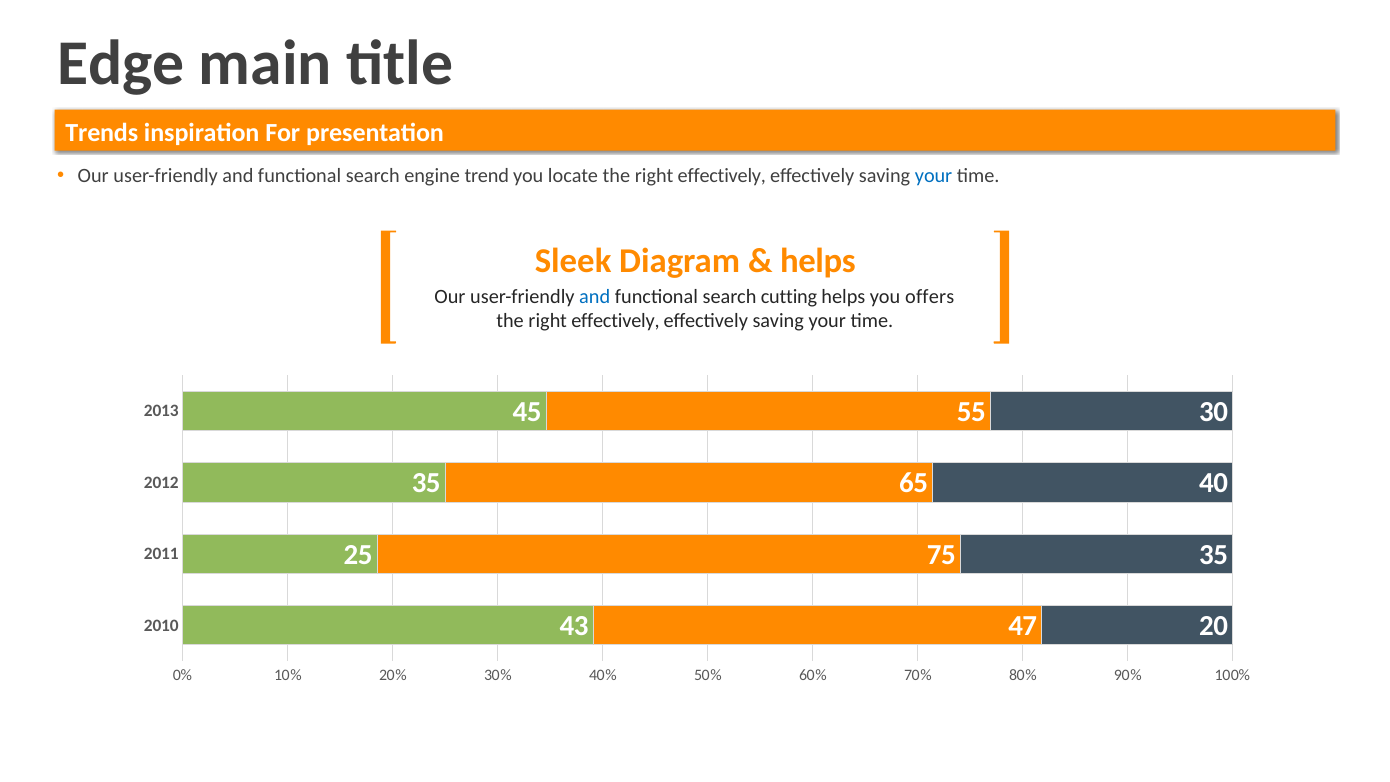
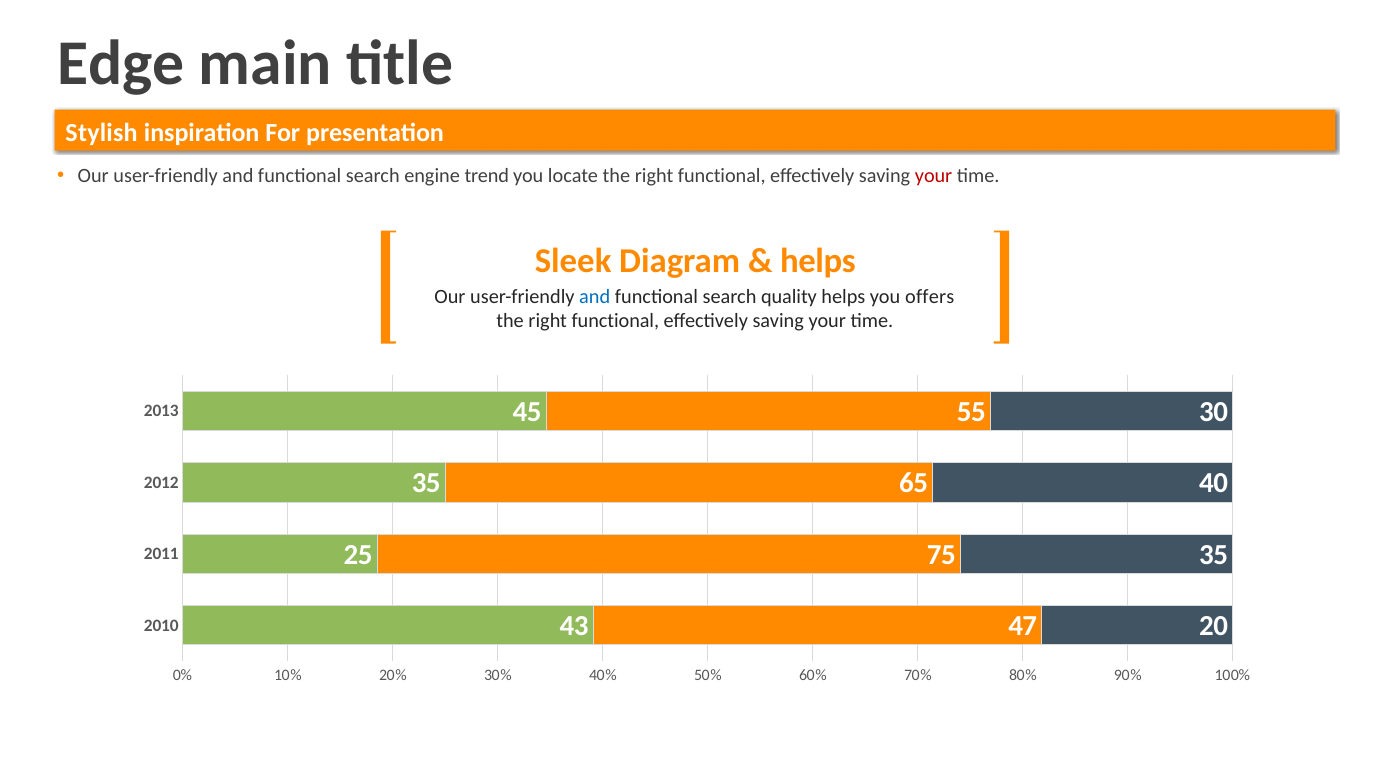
Trends: Trends -> Stylish (102, 133)
locate the right effectively: effectively -> functional (722, 176)
your colour: blue -> red (934, 176)
cutting: cutting -> quality (789, 296)
effectively: effectively -> functional (615, 321)
